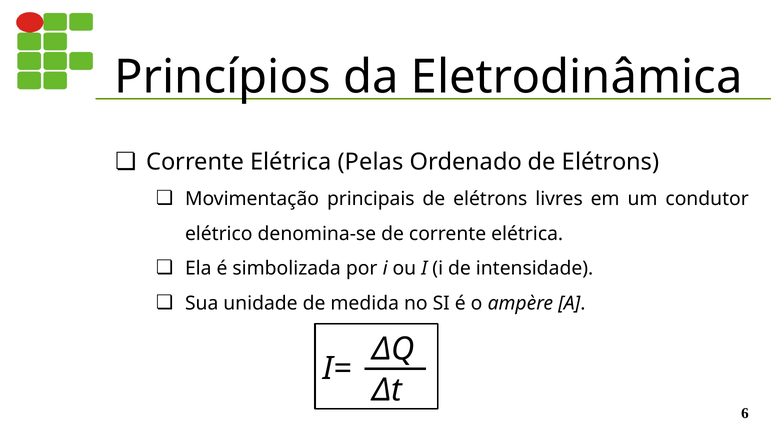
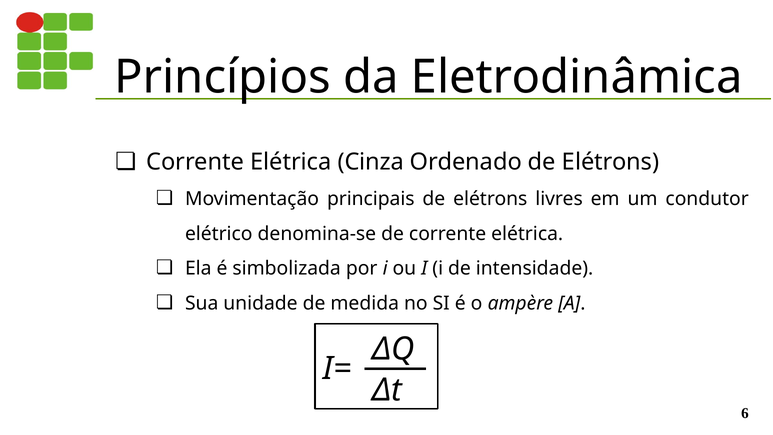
Pelas: Pelas -> Cinza (371, 162)
